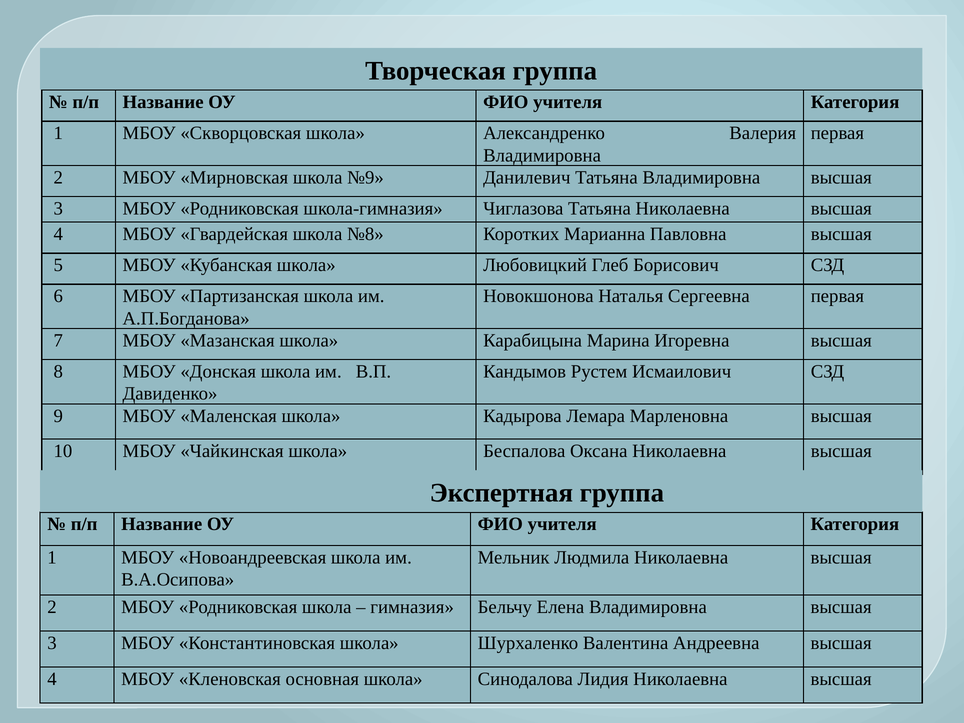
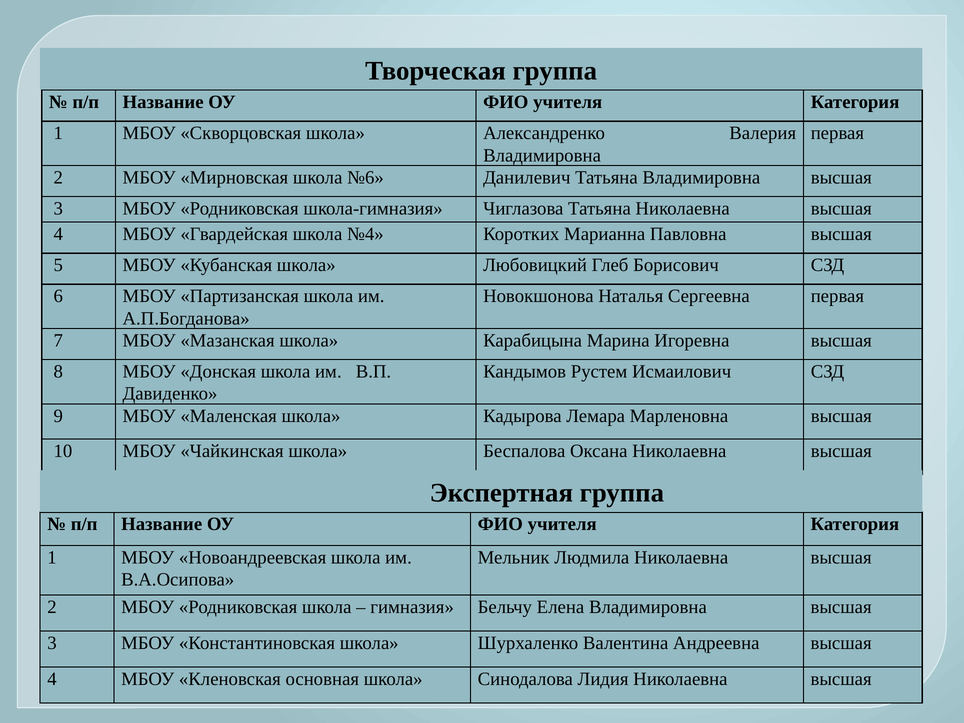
№9: №9 -> №6 (365, 178)
№8: №8 -> №4 (365, 234)
